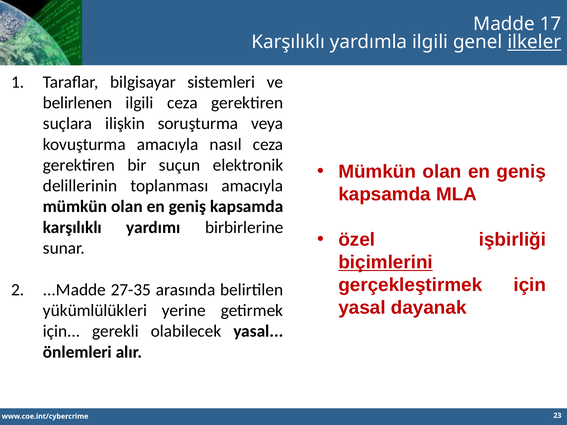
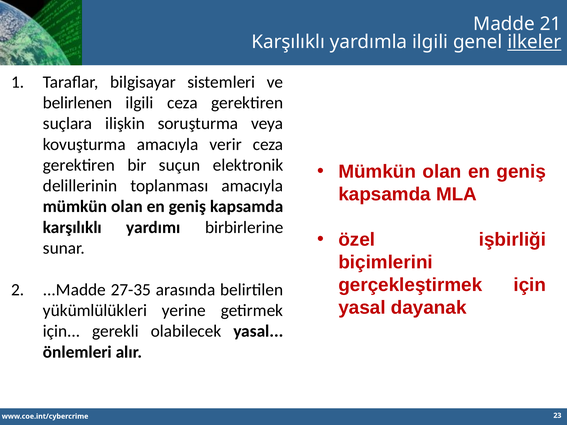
17: 17 -> 21 (551, 24)
nasıl: nasıl -> verir (226, 144)
biçimlerini underline: present -> none (386, 263)
